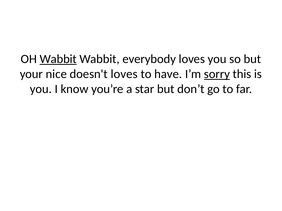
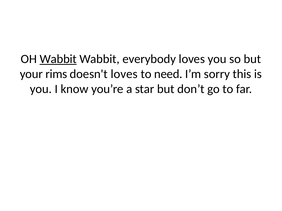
nice: nice -> rims (56, 74)
have: have -> need (168, 74)
sorry underline: present -> none (217, 74)
